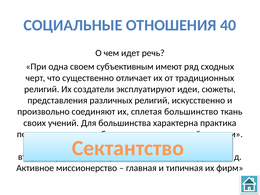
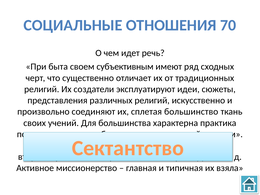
40: 40 -> 70 (228, 25)
одна: одна -> быта (58, 67)
фирм: фирм -> взяла (230, 168)
